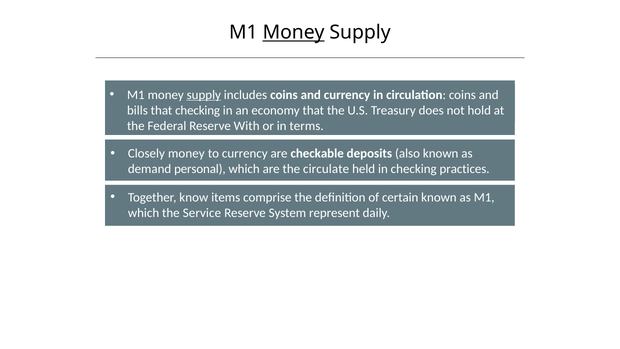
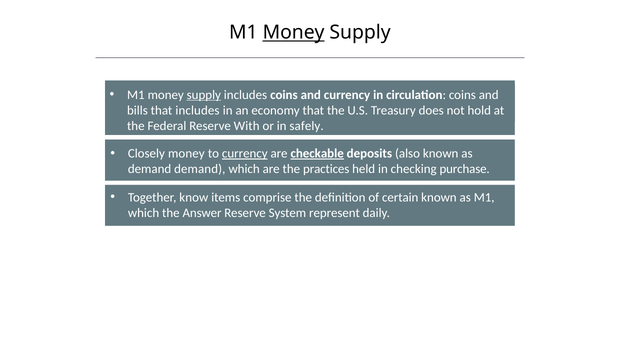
that checking: checking -> includes (197, 110)
terms: terms -> safely (307, 126)
currency underline: none -> present (245, 153)
checkable underline: none -> present (317, 153)
demand personal: personal -> demand (200, 169)
circulate: circulate -> practices (326, 169)
practices: practices -> purchase (465, 169)
Service: Service -> Answer (202, 213)
